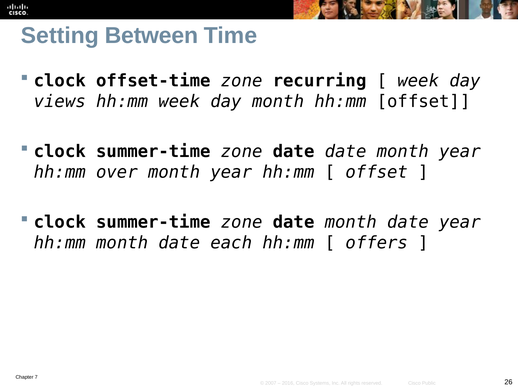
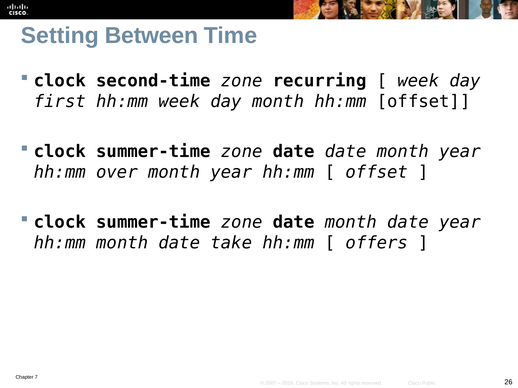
offset-time: offset-time -> second-time (153, 81)
views: views -> first (60, 102)
each: each -> take (231, 243)
